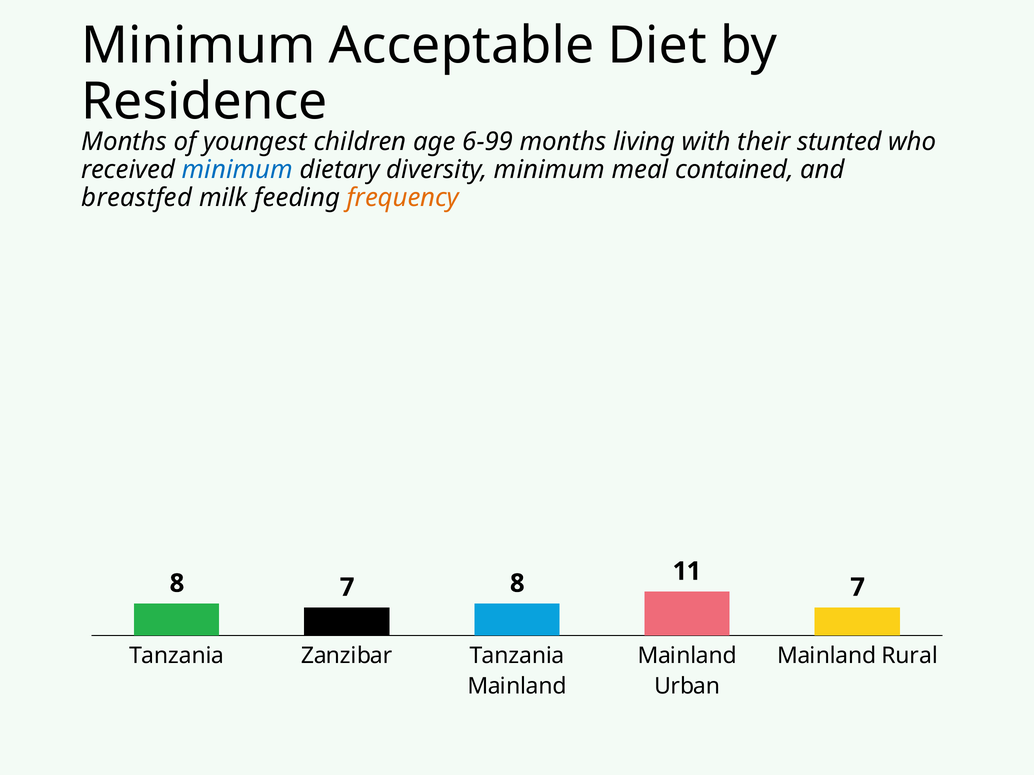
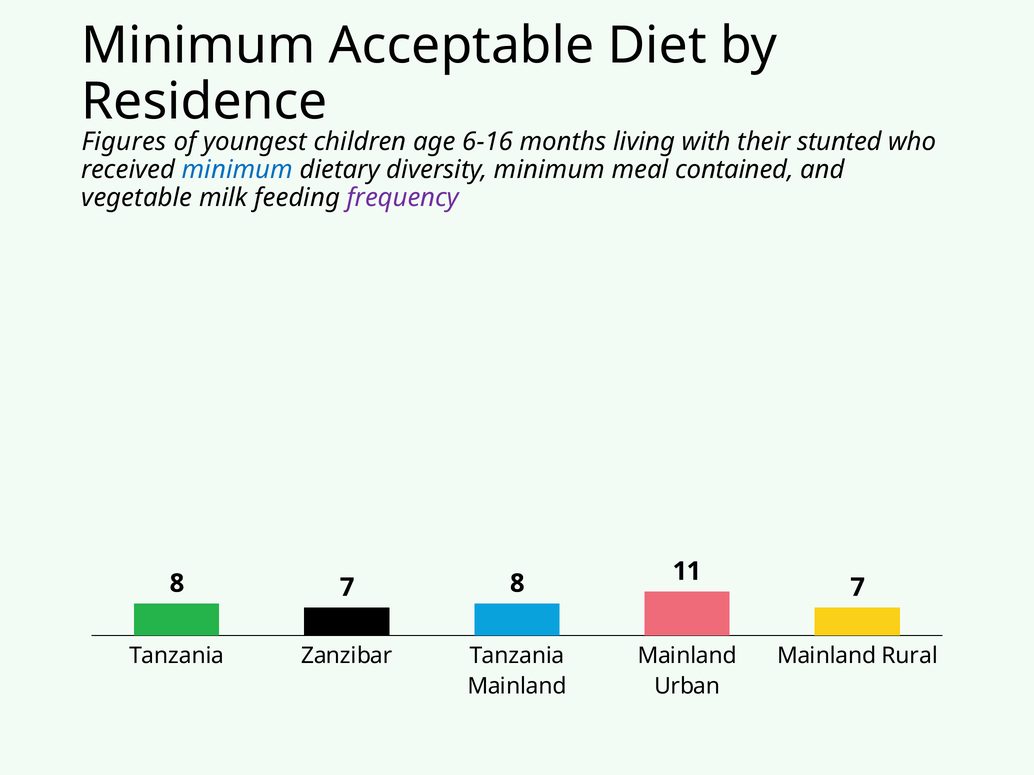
Months: Months -> Figures (124, 142)
6-99: 6-99 -> 6-16 (488, 142)
breastfed: breastfed -> vegetable (137, 198)
frequency colour: orange -> purple (403, 198)
